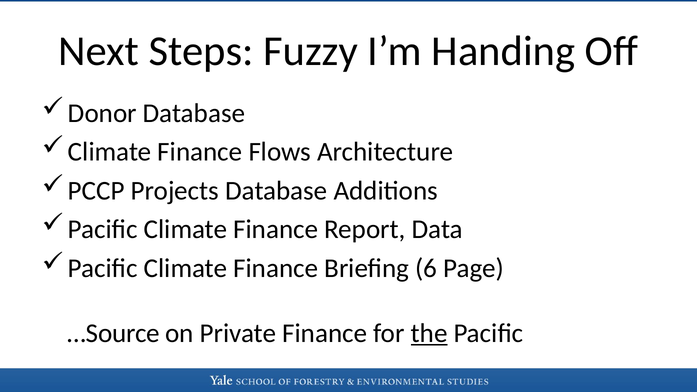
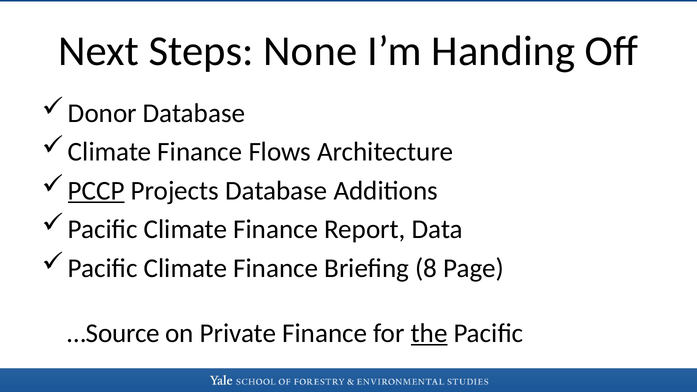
Fuzzy: Fuzzy -> None (310, 51)
PCCP underline: none -> present (96, 191)
6: 6 -> 8 (426, 268)
